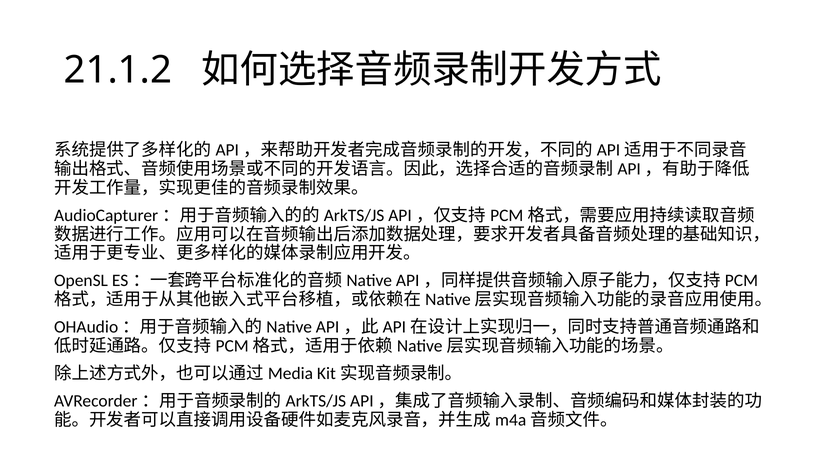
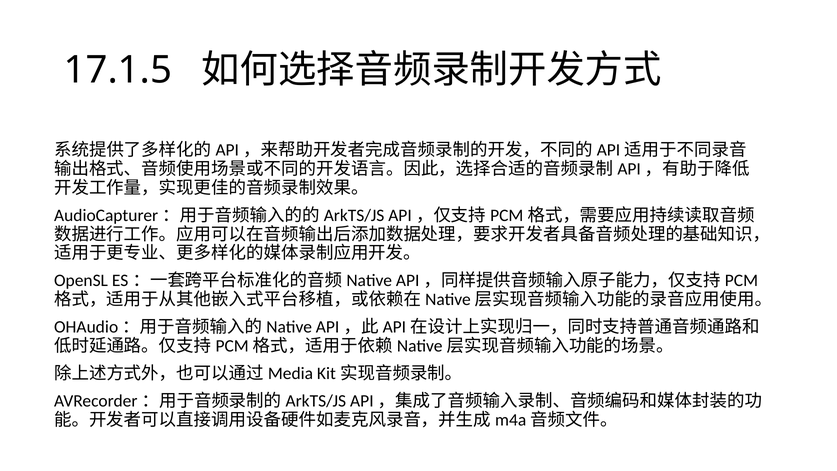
21.1.2: 21.1.2 -> 17.1.5 (118, 70)
